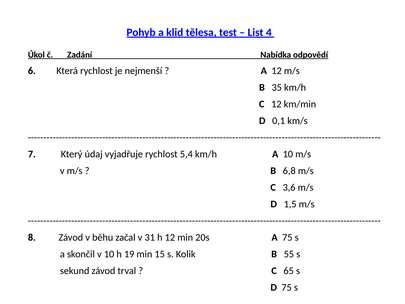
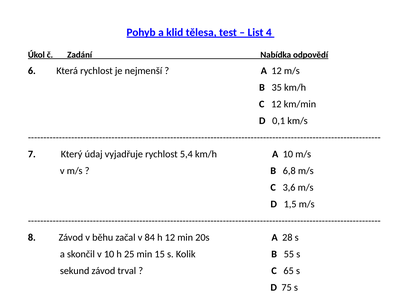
31: 31 -> 84 (150, 237)
A 75: 75 -> 28 (287, 237)
19: 19 -> 25 (129, 254)
